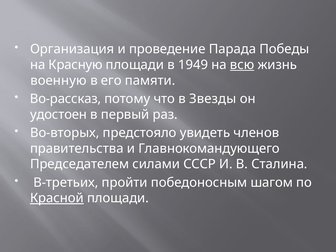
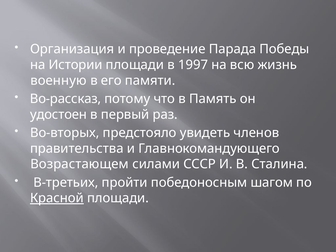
Красную: Красную -> Истории (76, 65)
1949: 1949 -> 1997 (193, 65)
всю underline: present -> none (242, 65)
Звезды: Звезды -> Память (213, 99)
Председателем: Председателем -> Возрастающем (80, 164)
